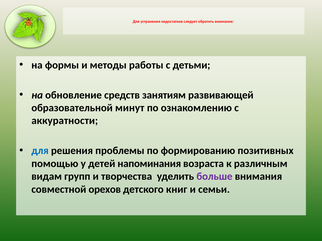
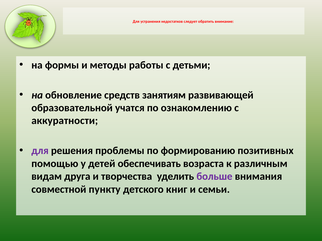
минут: минут -> учатся (130, 108)
для colour: blue -> purple (40, 151)
напоминания: напоминания -> обеспечивать (149, 164)
групп: групп -> друга (77, 177)
орехов: орехов -> пункту (105, 190)
